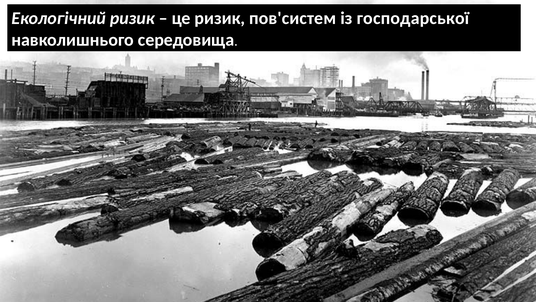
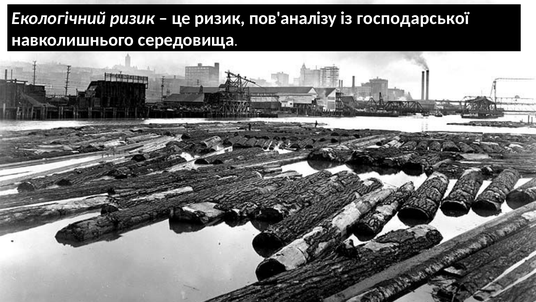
пов'систем: пов'систем -> пов'аналізу (293, 18)
